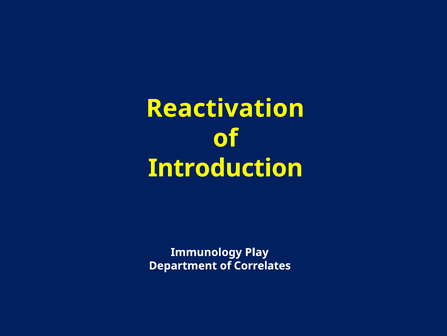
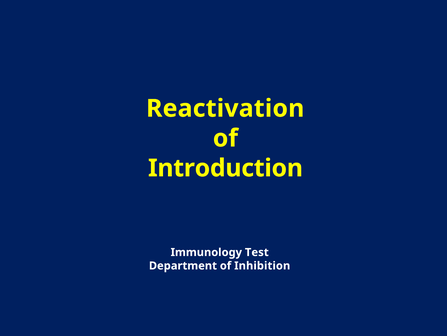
Play: Play -> Test (257, 252)
Correlates: Correlates -> Inhibition (262, 265)
